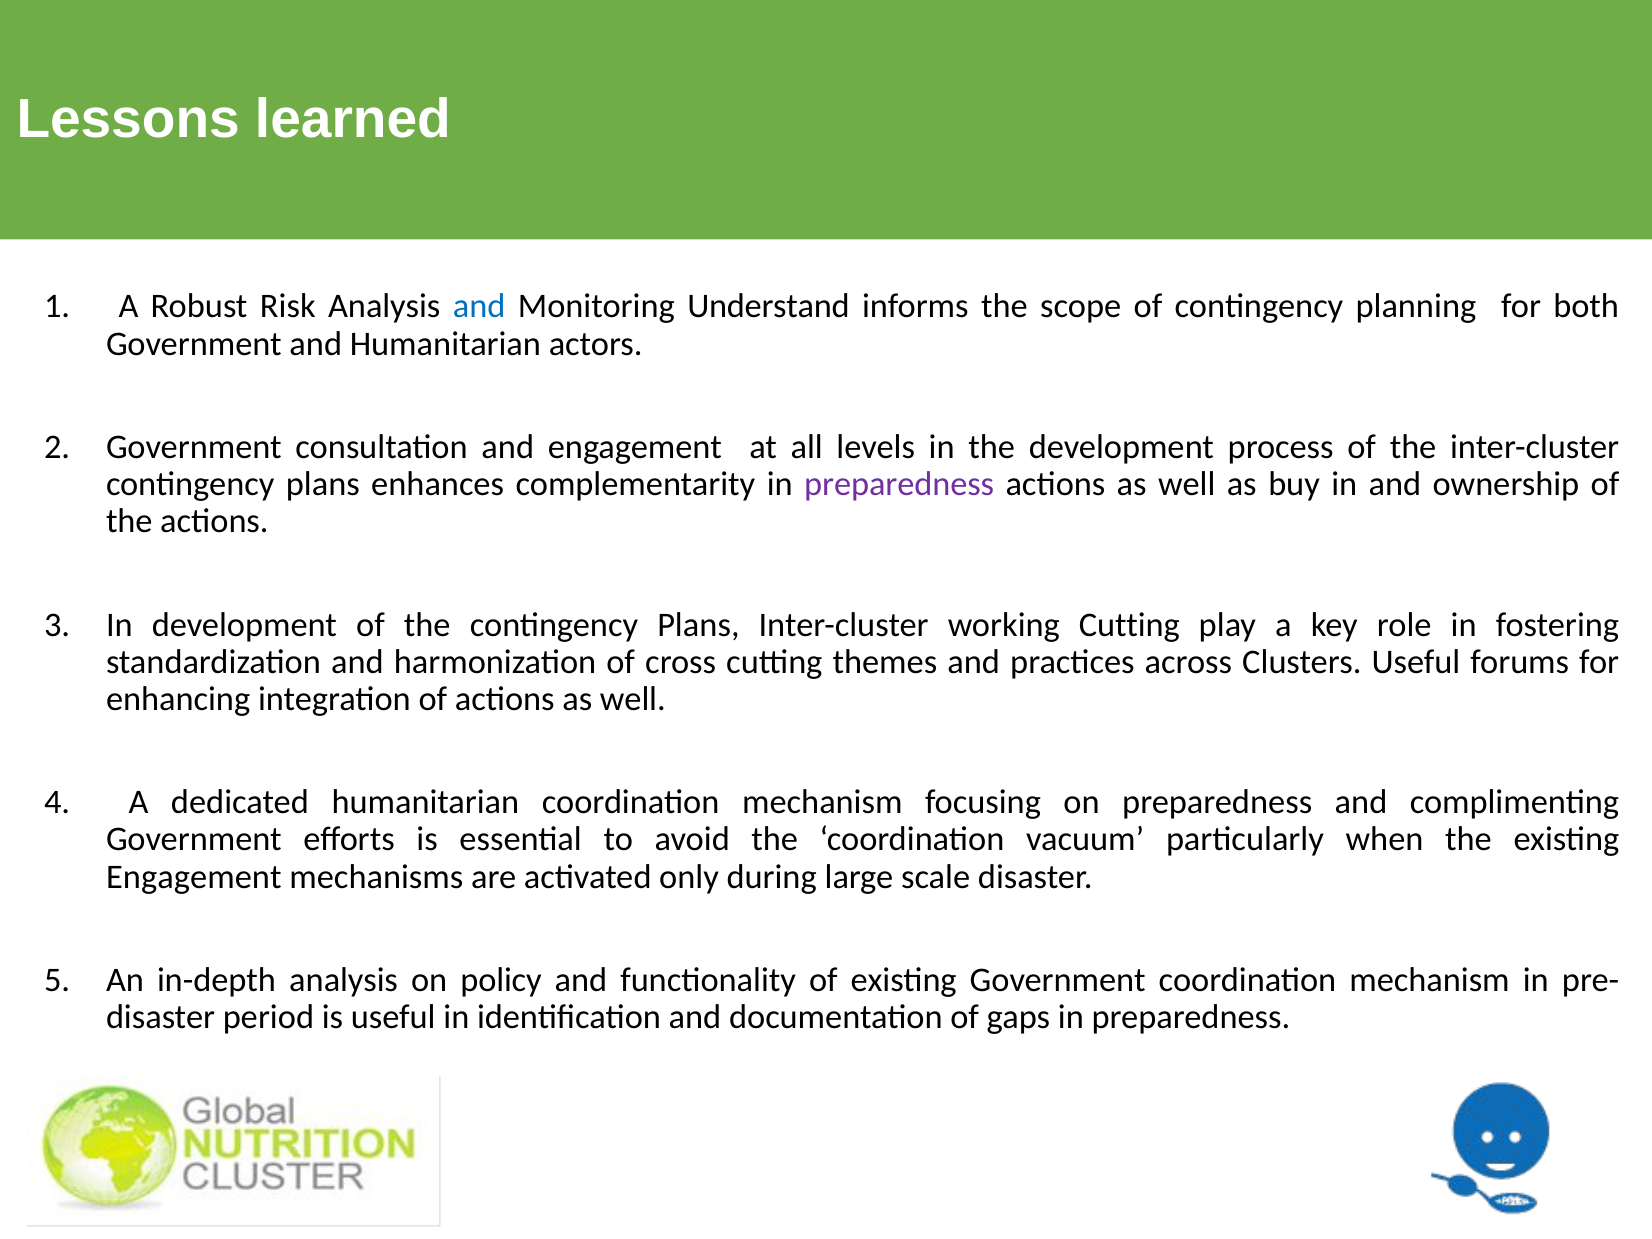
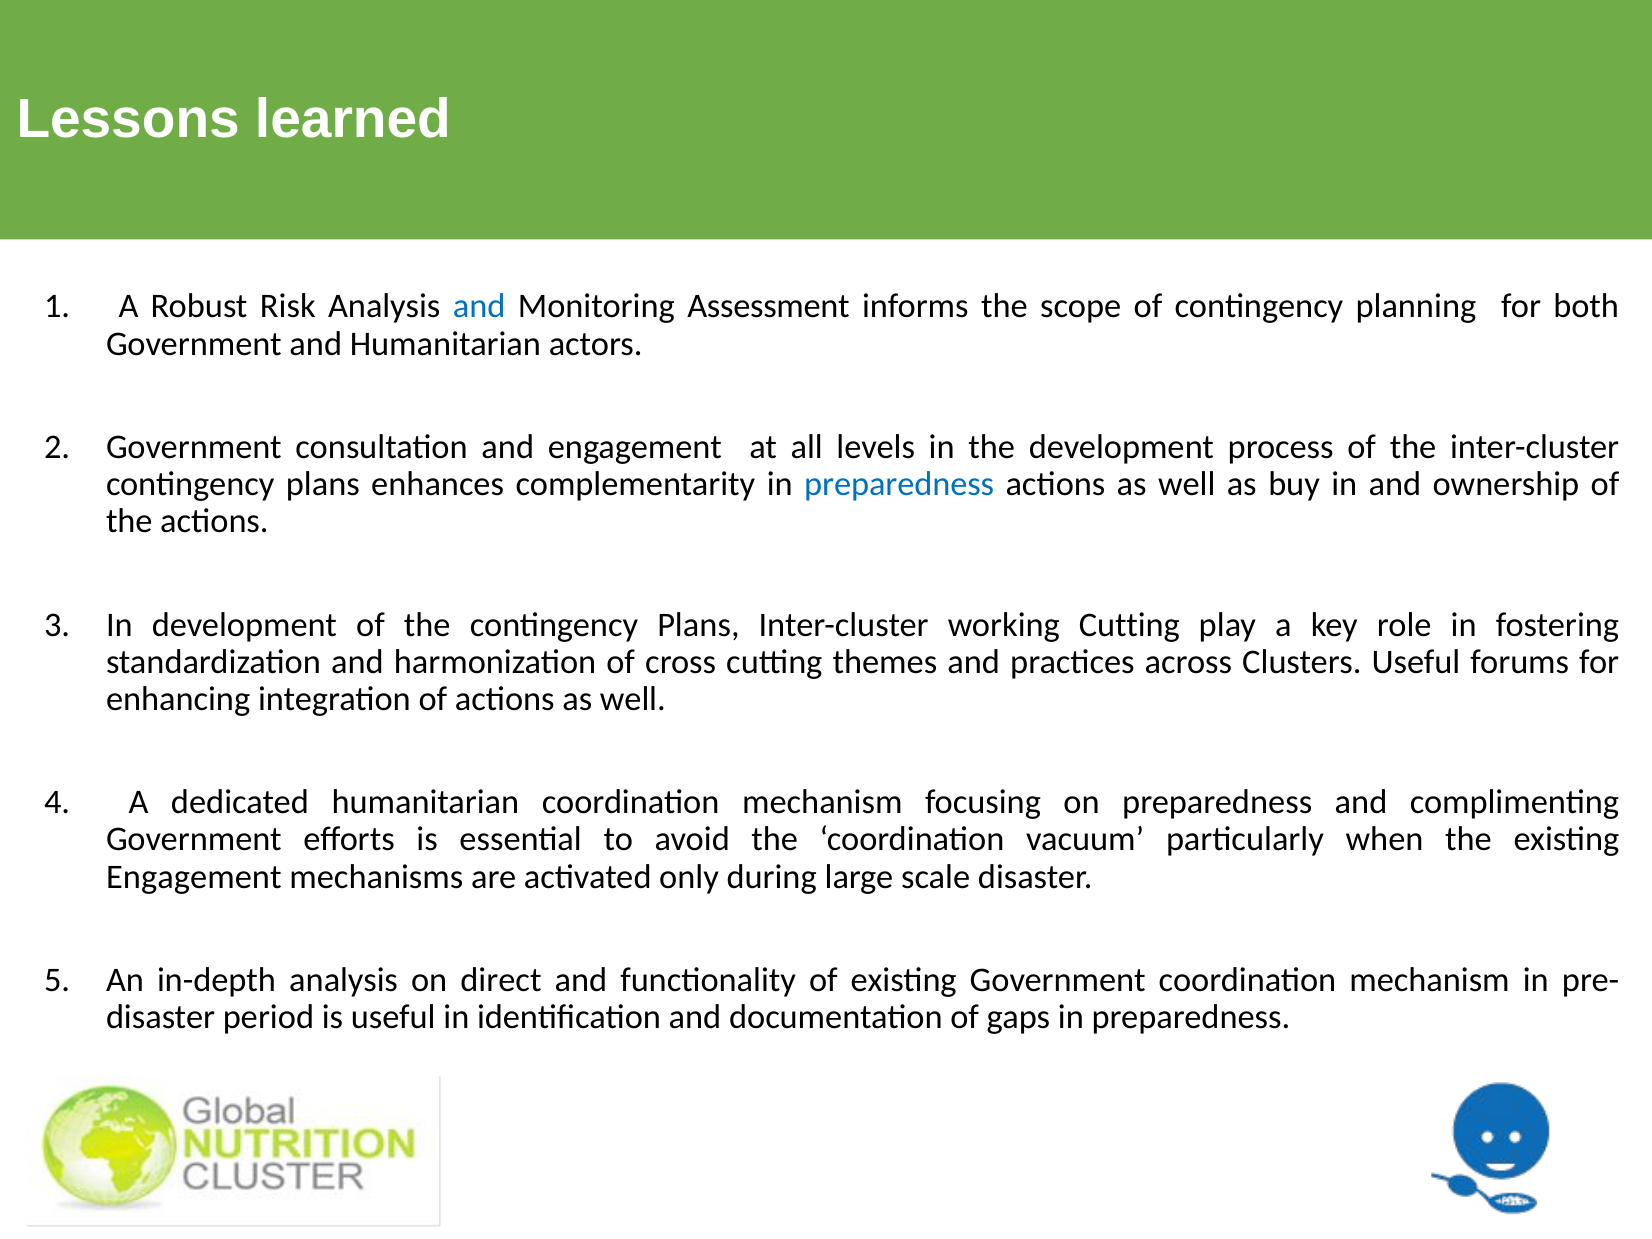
Understand: Understand -> Assessment (769, 307)
preparedness colour: purple -> blue (899, 484)
policy: policy -> direct (501, 980)
